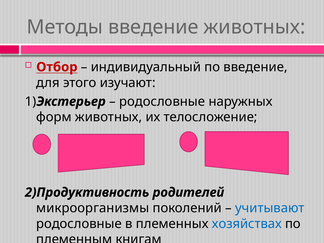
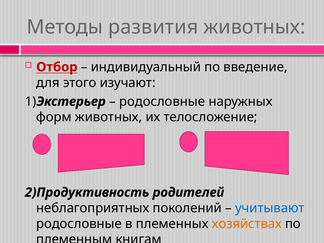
Методы введение: введение -> развития (153, 27)
микроорганизмы: микроорганизмы -> неблагоприятных (93, 208)
хозяйствах colour: blue -> orange (247, 224)
